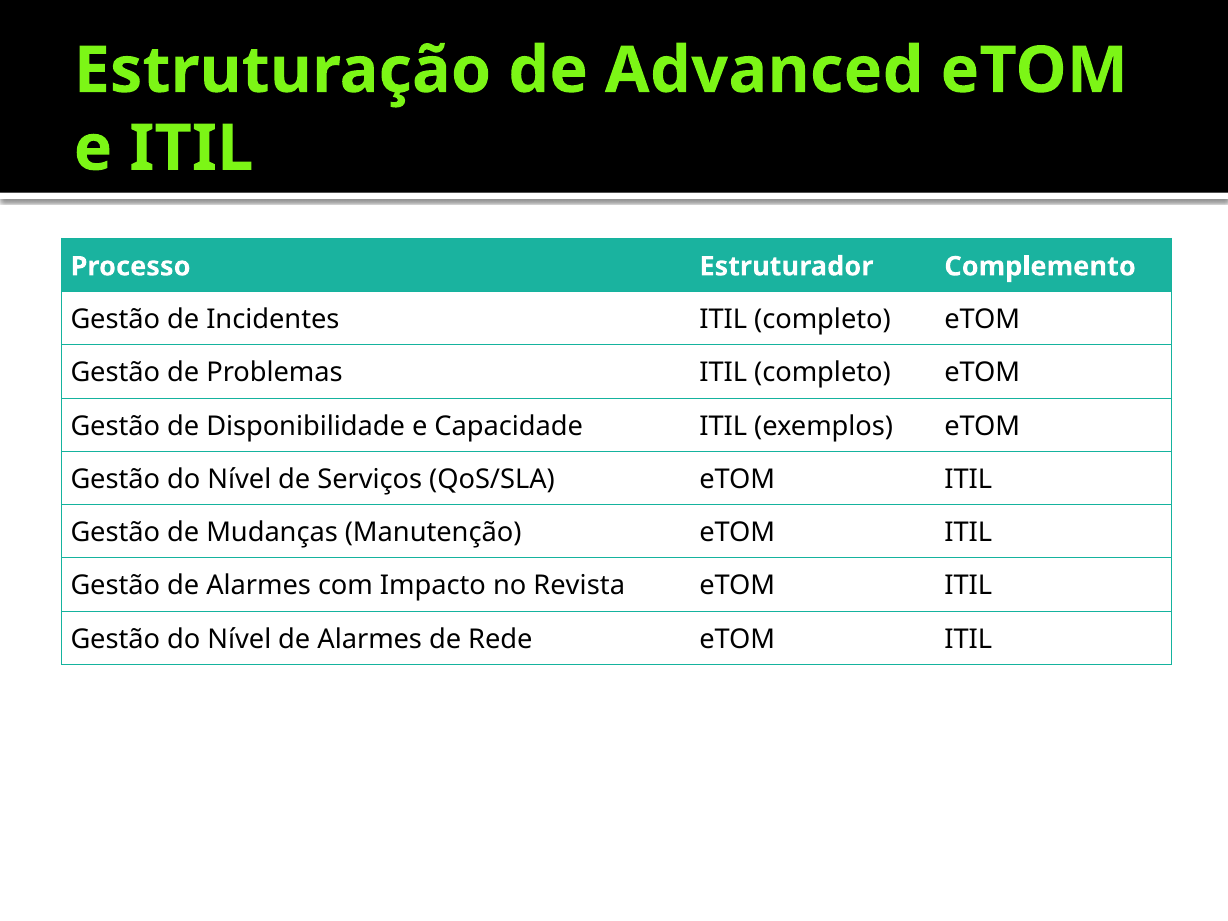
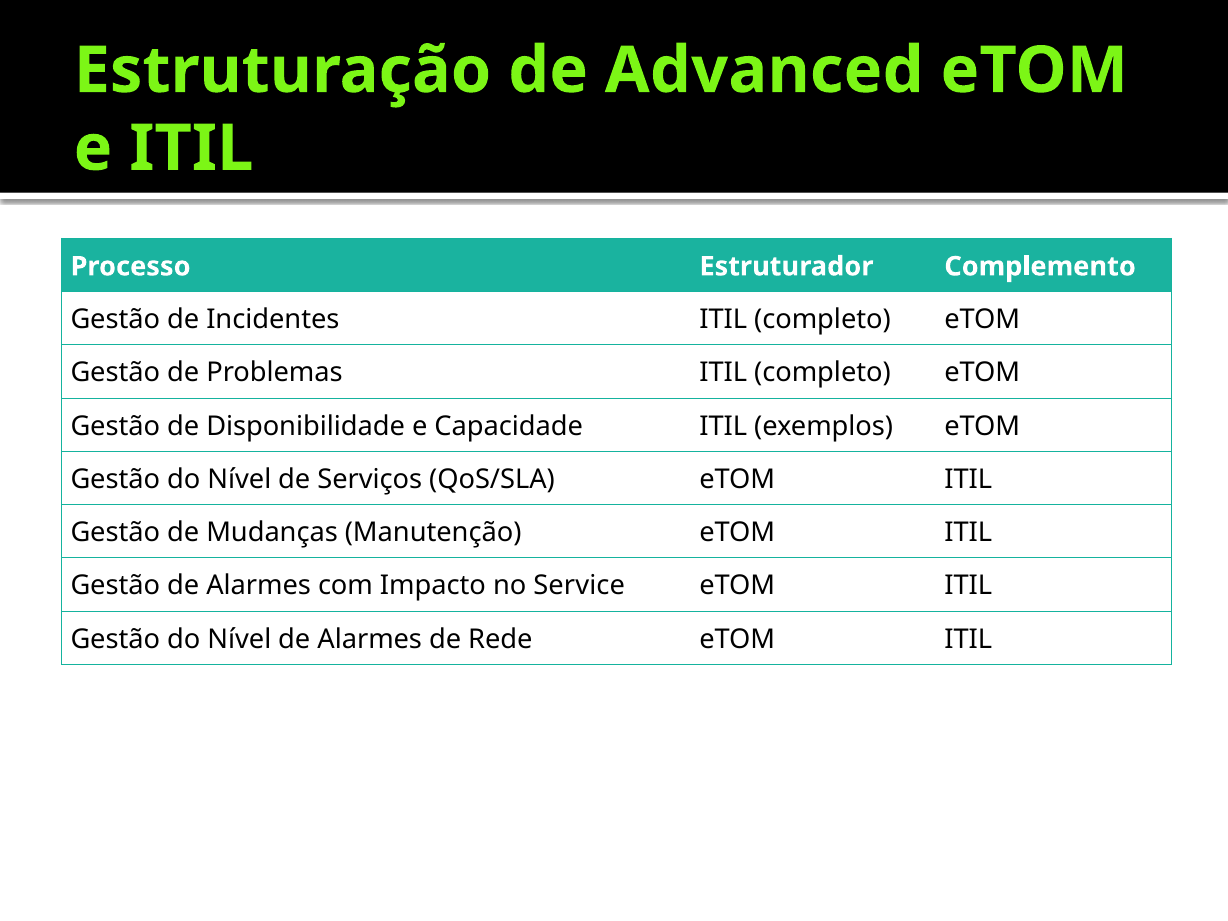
Revista: Revista -> Service (579, 586)
